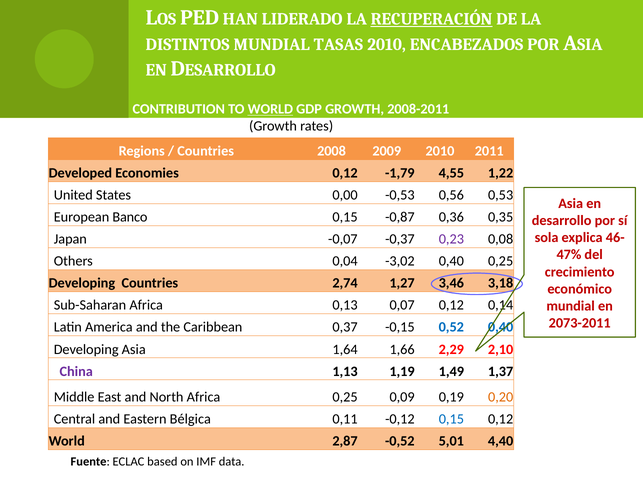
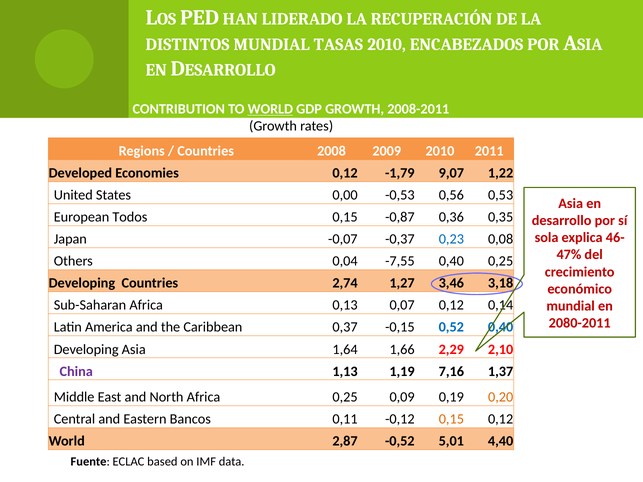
RECUPERACIÓN underline: present -> none (432, 19)
4,55: 4,55 -> 9,07 (451, 173)
Banco: Banco -> Todos (130, 217)
0,23 colour: purple -> blue (451, 239)
-3,02: -3,02 -> -7,55 (400, 261)
2073-2011: 2073-2011 -> 2080-2011 (580, 323)
1,49: 1,49 -> 7,16 (451, 372)
Bélgica: Bélgica -> Bancos (190, 419)
0,15 colour: blue -> orange (451, 419)
